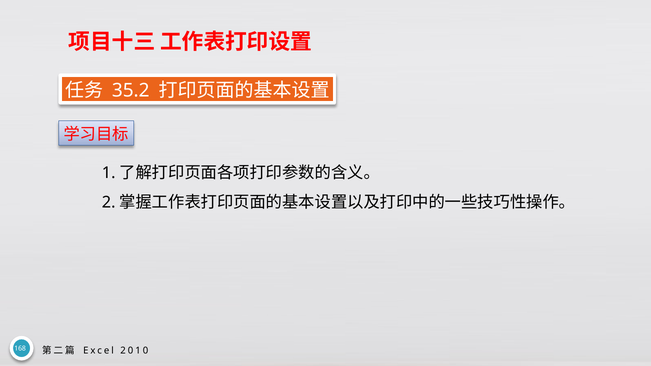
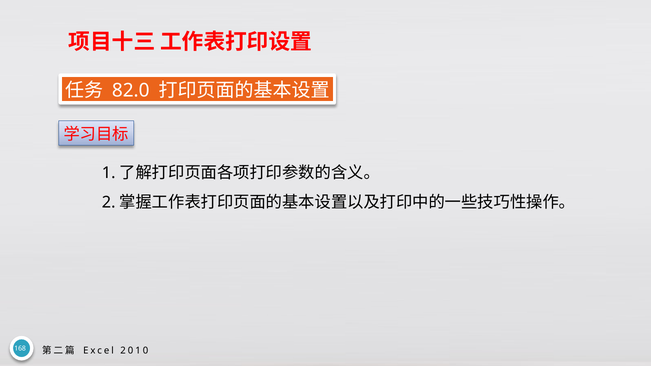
35.2: 35.2 -> 82.0 (131, 90)
